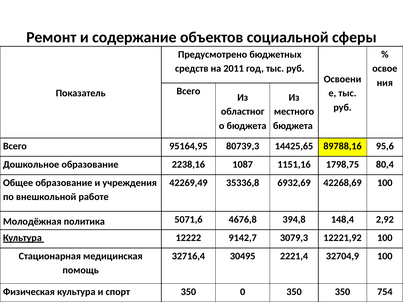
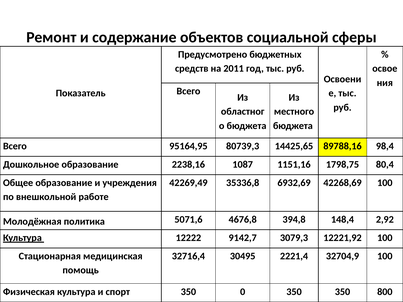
95,6: 95,6 -> 98,4 (385, 146)
754: 754 -> 800 (385, 292)
